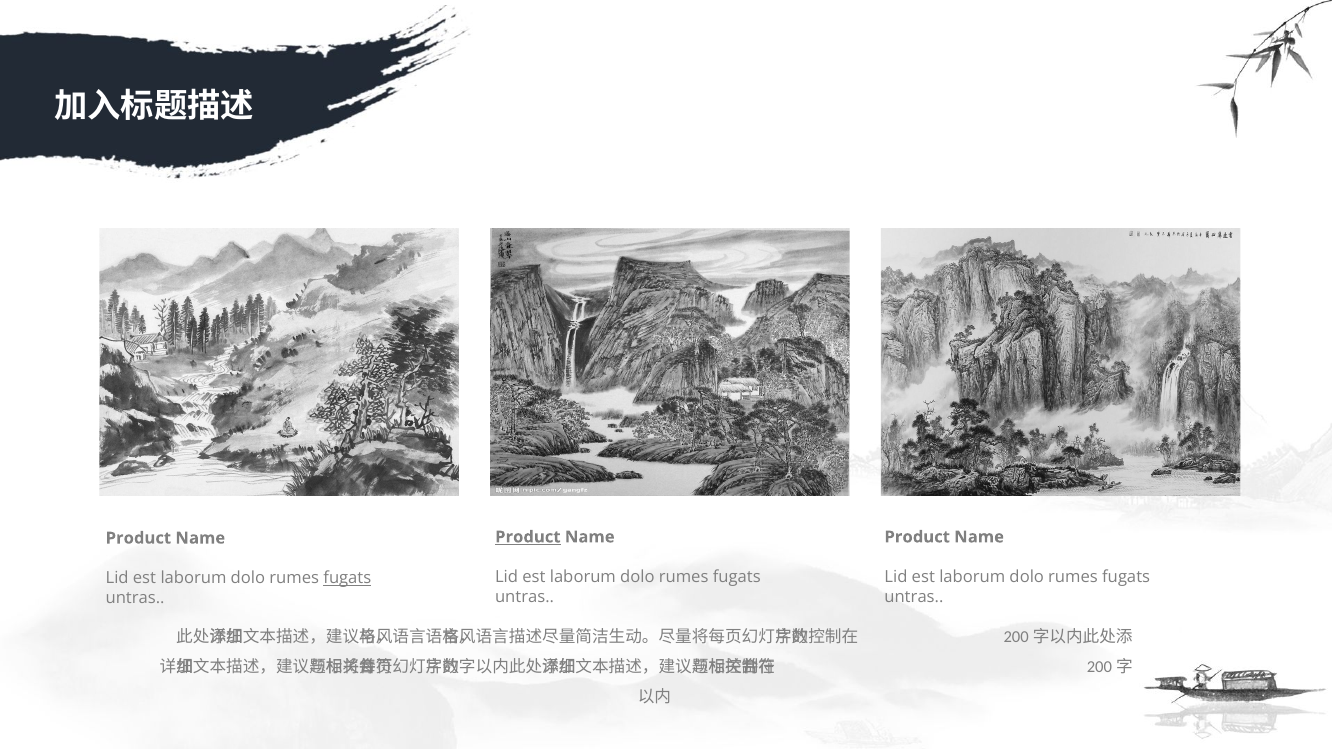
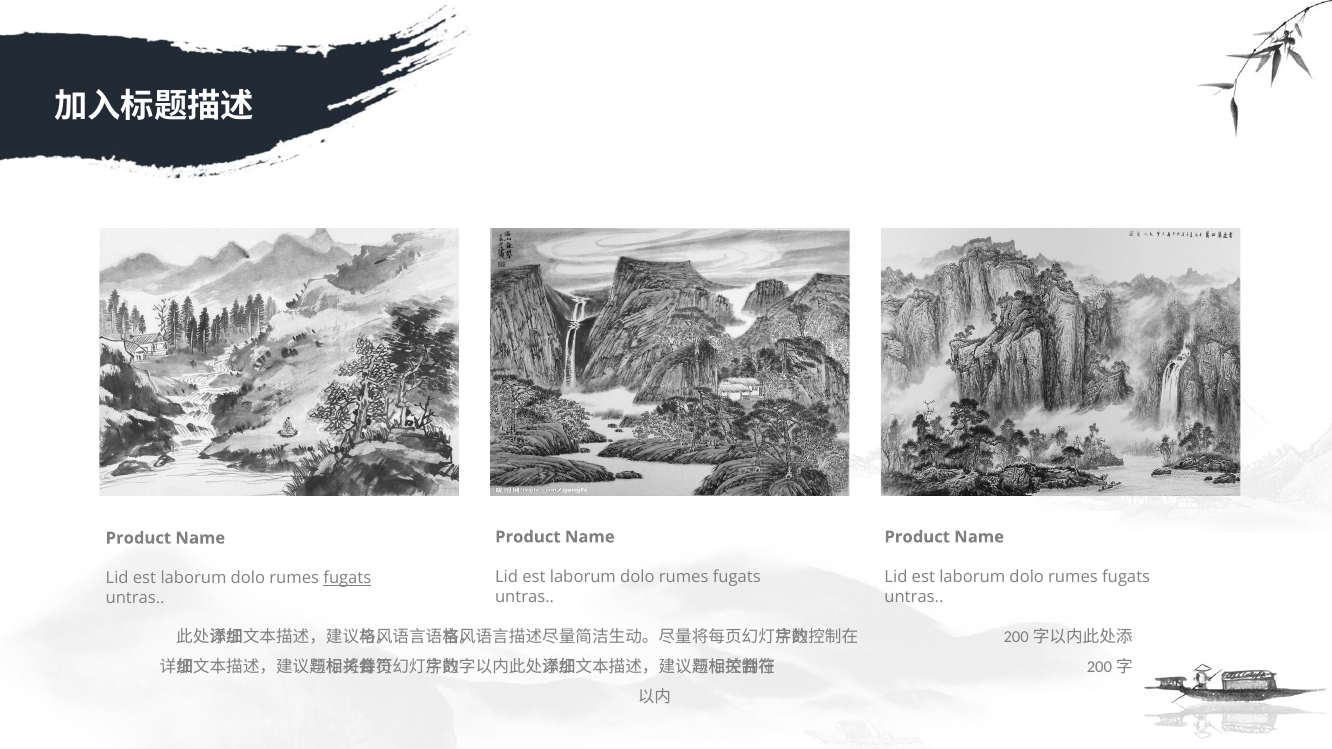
Product underline: present -> none (528, 537)
